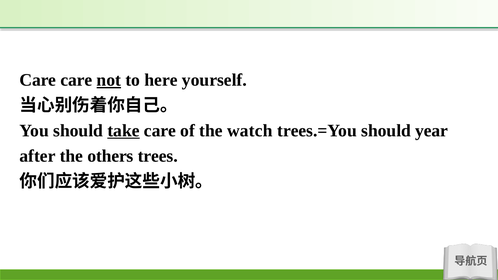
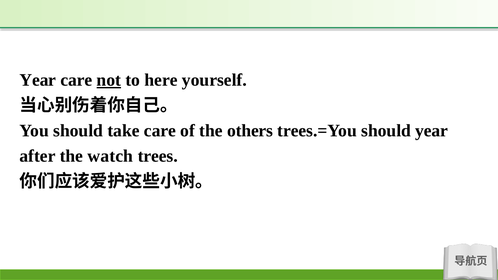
Care: Care -> Year (38, 80)
take underline: present -> none (123, 131)
watch: watch -> others (250, 131)
others: others -> watch (110, 156)
